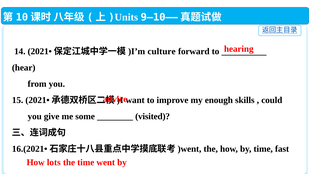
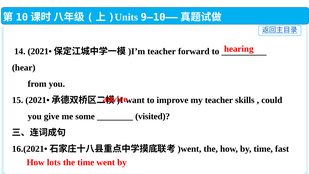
culture: culture -> teacher (162, 51)
my enough: enough -> teacher (219, 100)
